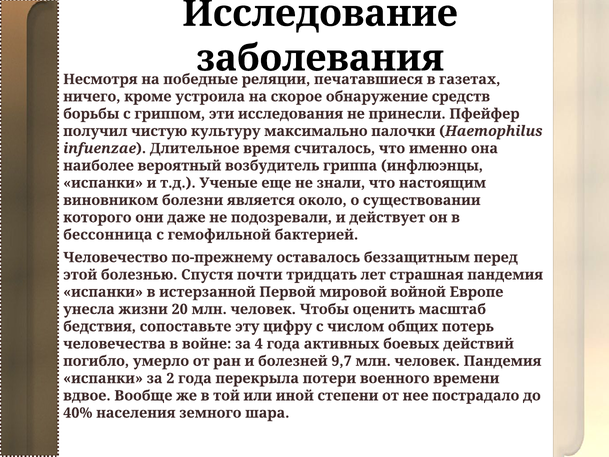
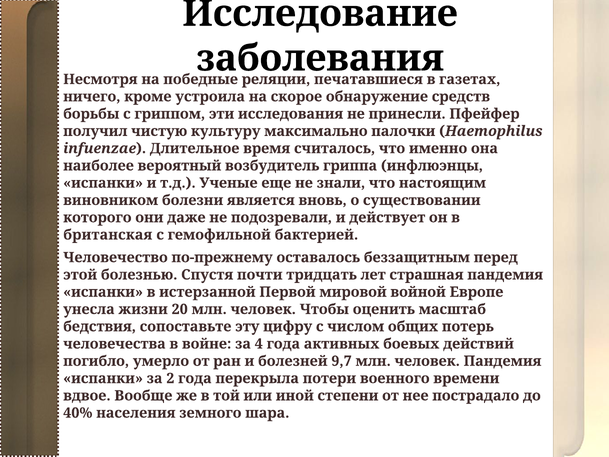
около: около -> вновь (323, 200)
бессонница: бессонница -> британская (108, 235)
